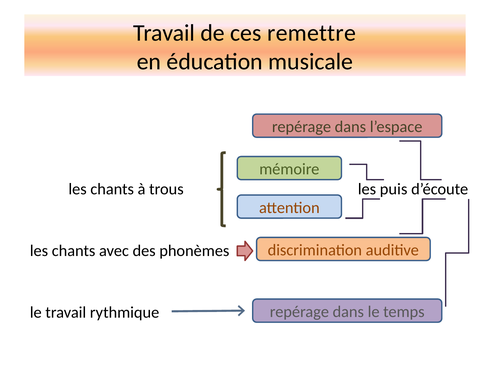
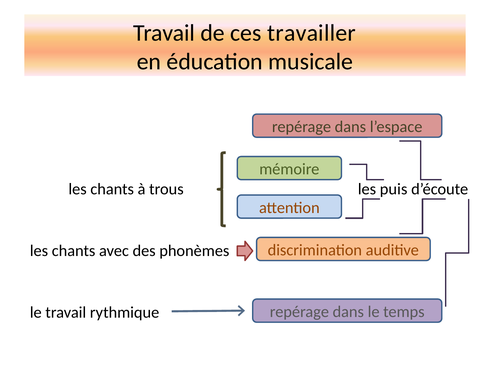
remettre: remettre -> travailler (312, 33)
